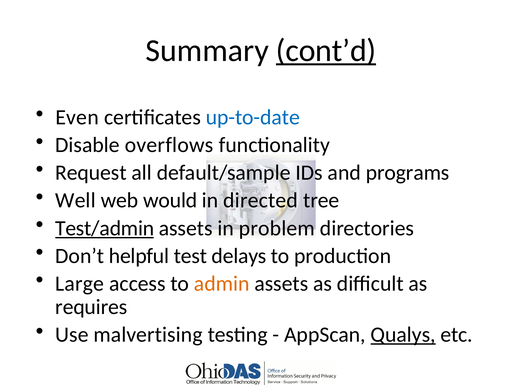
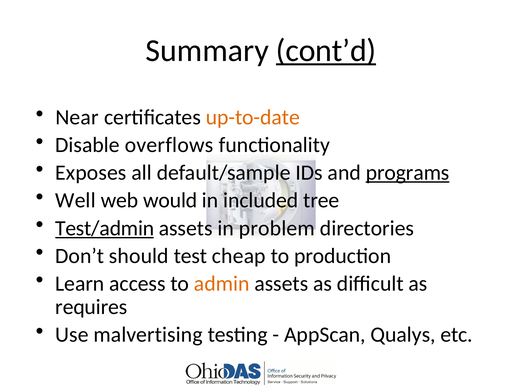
Even: Even -> Near (77, 117)
up-to-date colour: blue -> orange (253, 117)
Request: Request -> Exposes (91, 173)
programs underline: none -> present (408, 173)
directed: directed -> included (261, 200)
helpful: helpful -> should (139, 256)
delays: delays -> cheap (239, 256)
Large: Large -> Learn (80, 283)
Qualys underline: present -> none (403, 334)
